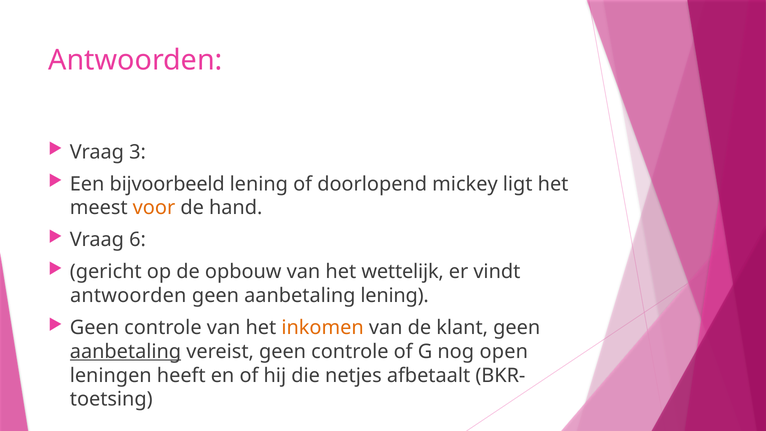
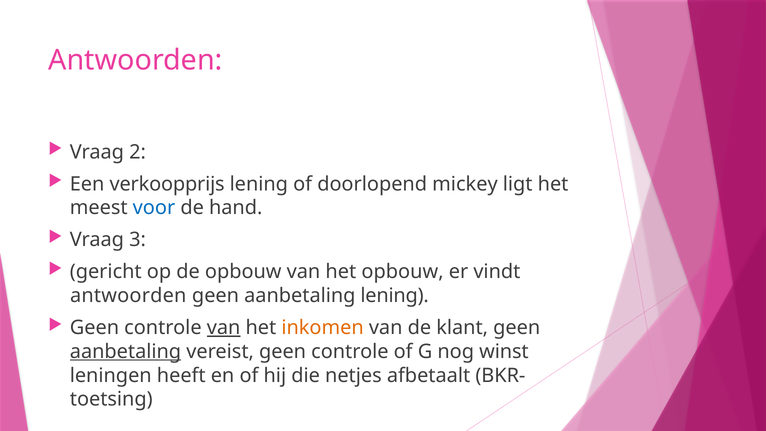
3: 3 -> 2 (138, 152)
bijvoorbeeld: bijvoorbeeld -> verkoopprijs (167, 184)
voor colour: orange -> blue (154, 208)
6: 6 -> 3 (138, 240)
het wettelijk: wettelijk -> opbouw (403, 272)
van underline: none -> present (224, 328)
open: open -> winst (504, 351)
